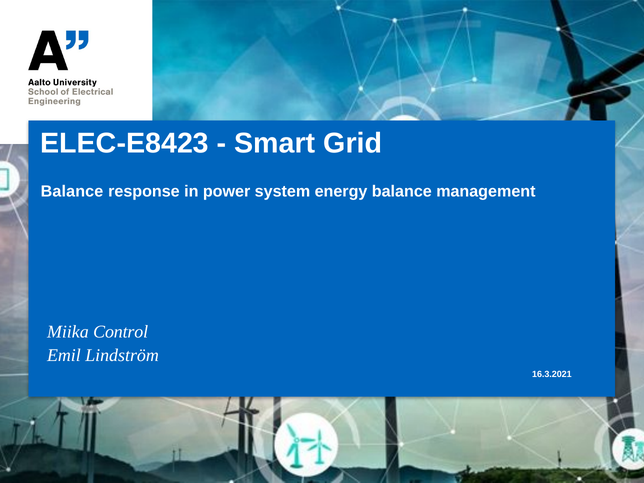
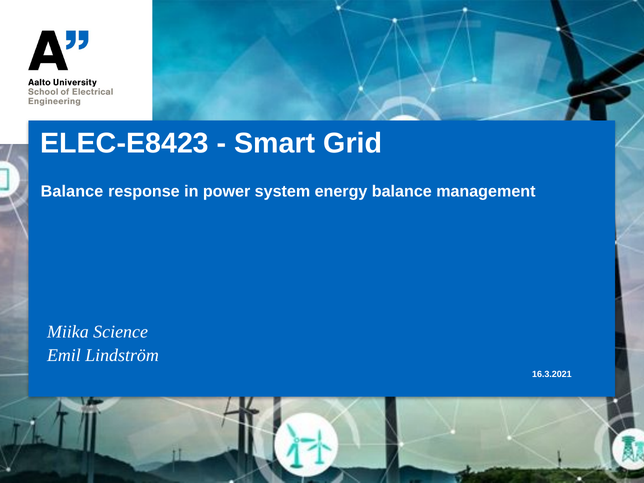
Control: Control -> Science (121, 332)
